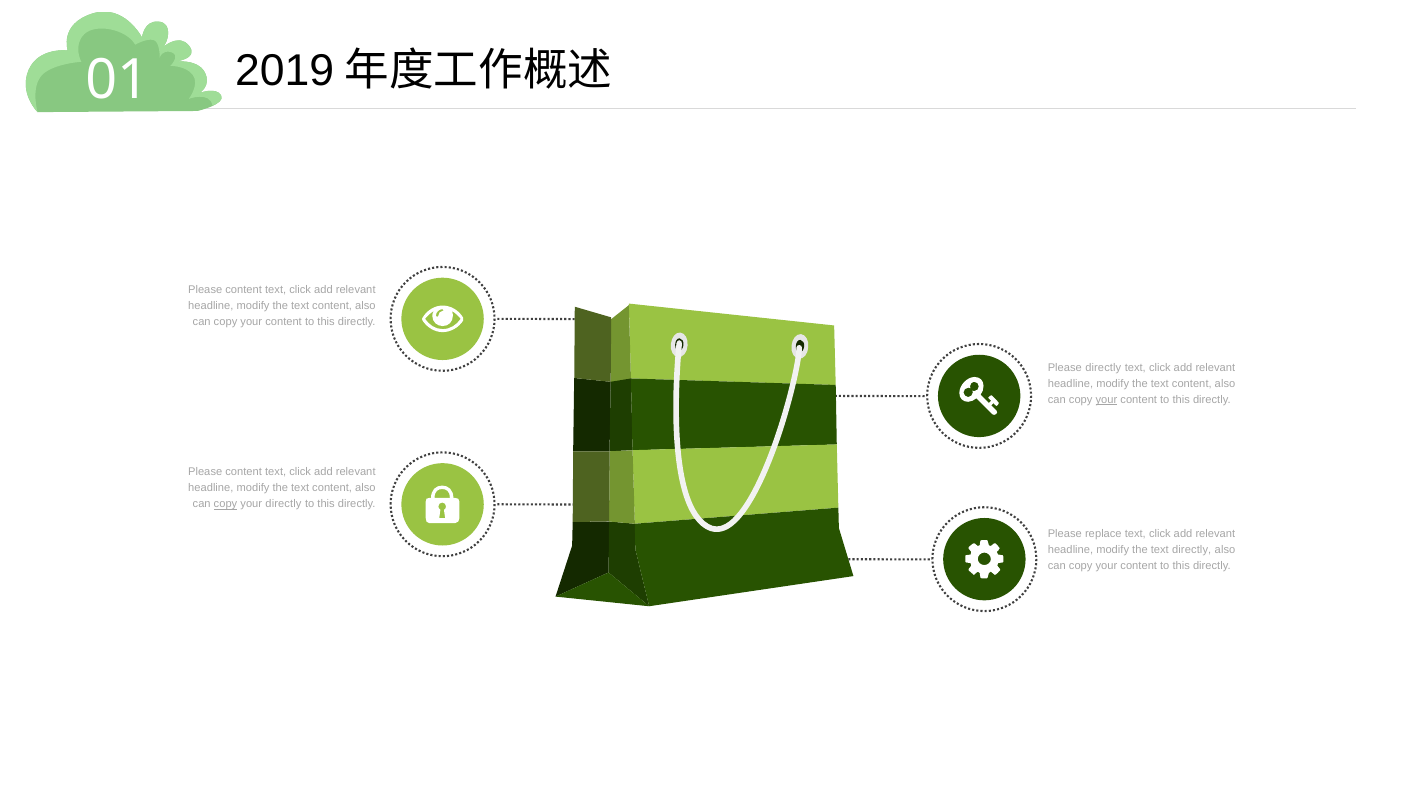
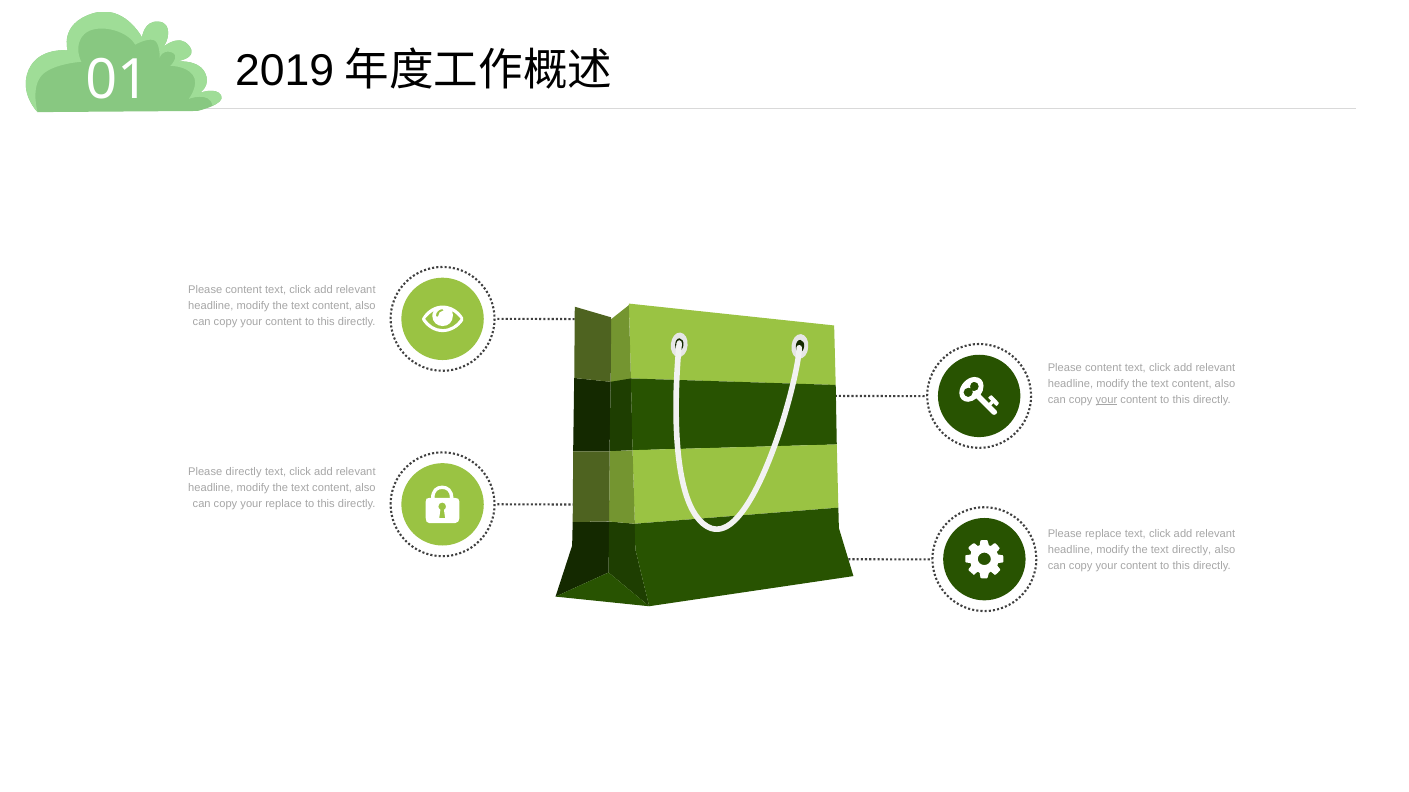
directly: directly -> content (1103, 368)
content: content -> directly (244, 472)
copy underline: present -> none (226, 504)
your directly: directly -> replace (284, 504)
